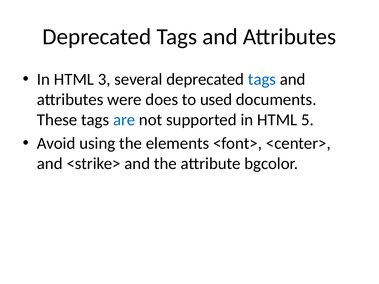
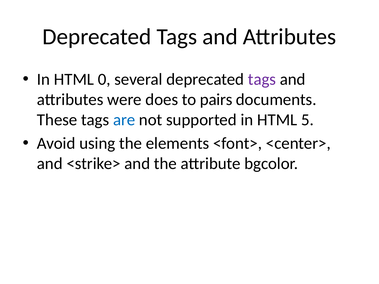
3: 3 -> 0 (104, 80)
tags colour: blue -> purple (262, 80)
used: used -> pairs (216, 100)
